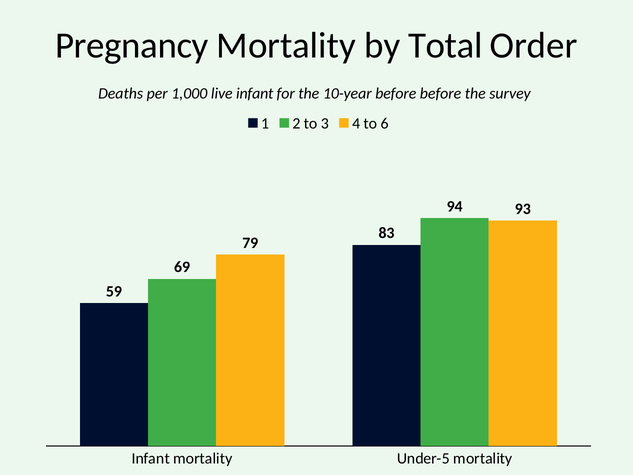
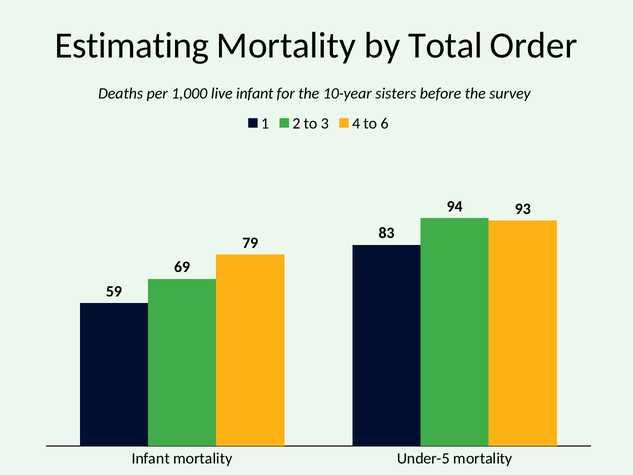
Pregnancy: Pregnancy -> Estimating (132, 46)
10-year before: before -> sisters (396, 94)
